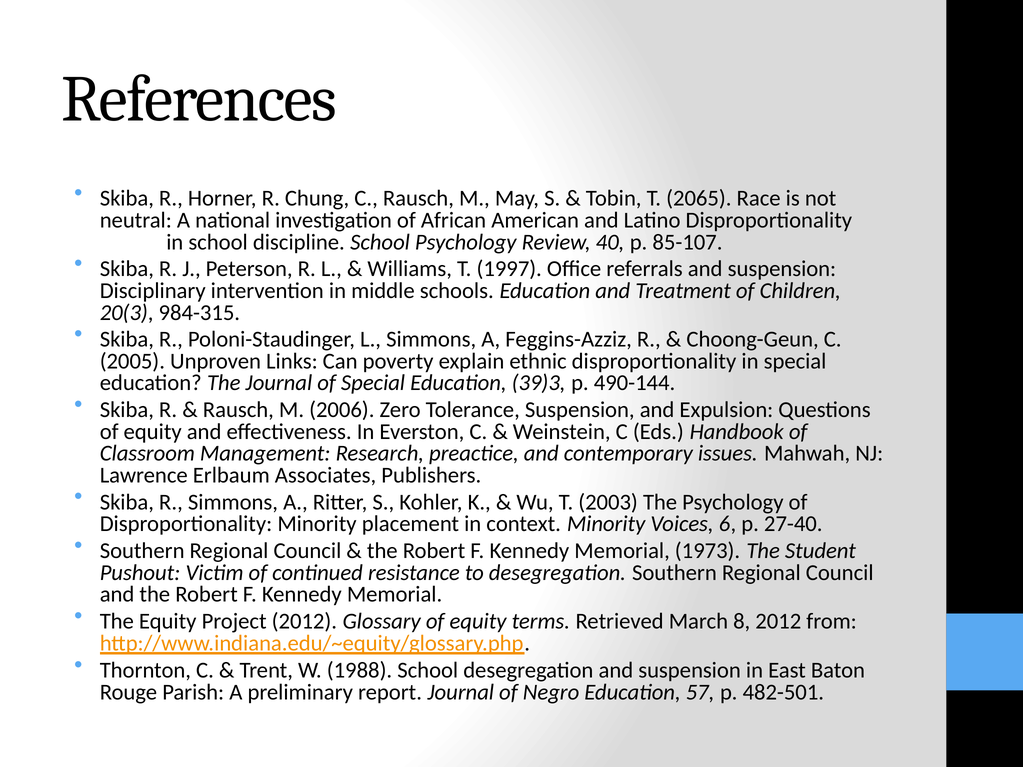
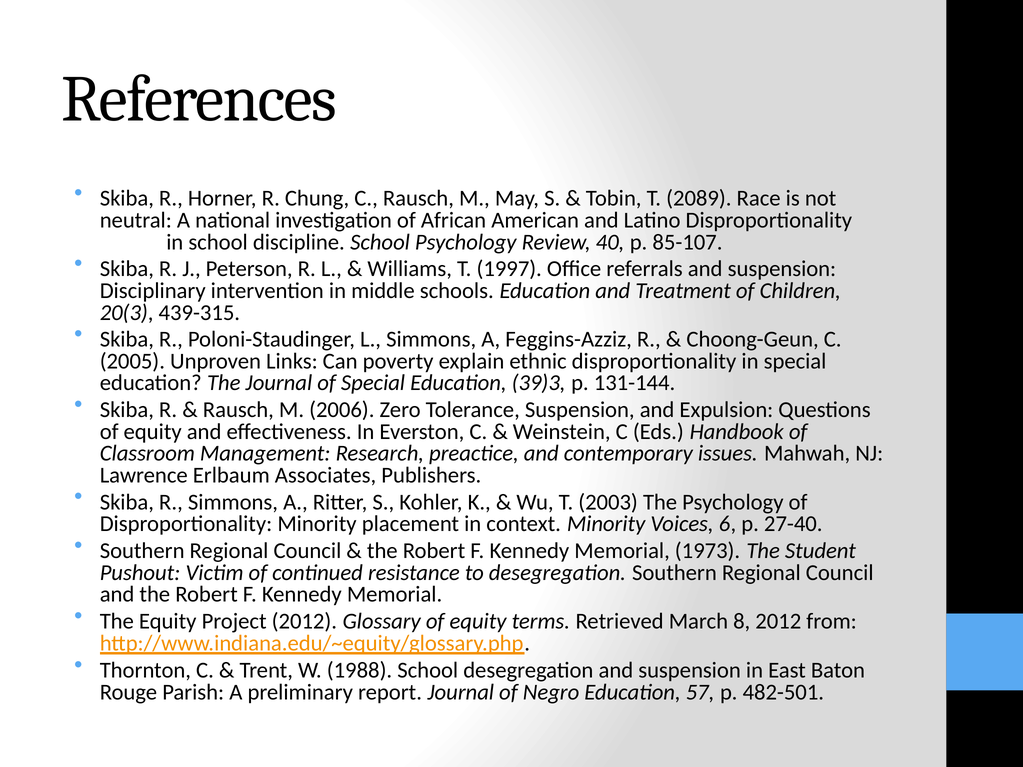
2065: 2065 -> 2089 (699, 198)
984-315: 984-315 -> 439-315 (199, 313)
490-144: 490-144 -> 131-144 (635, 383)
